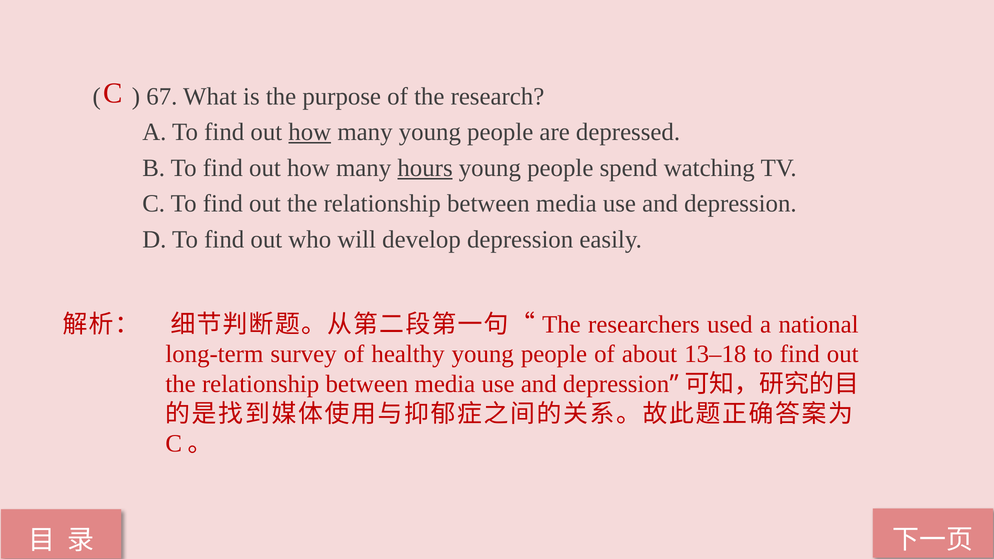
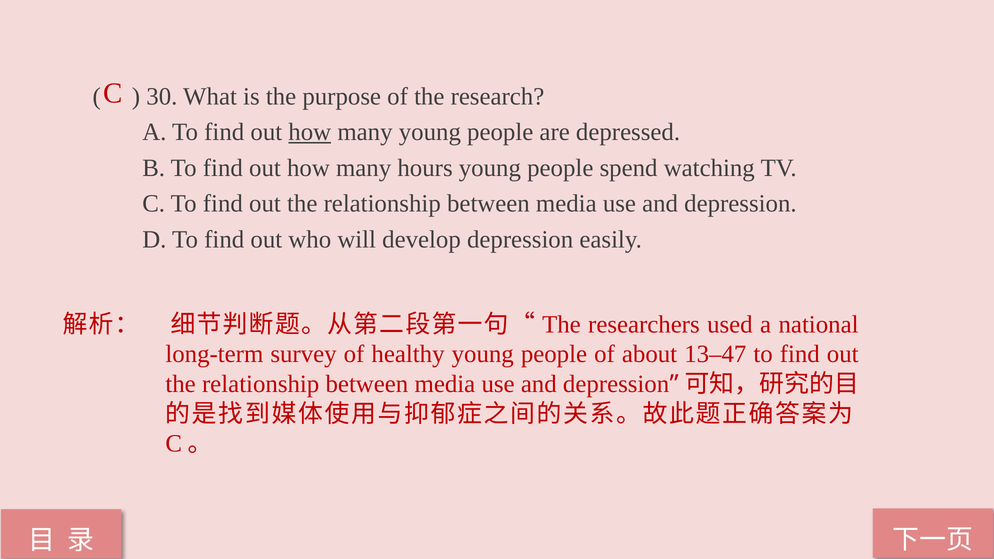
67: 67 -> 30 (162, 96)
hours underline: present -> none (425, 168)
13–18: 13–18 -> 13–47 (715, 354)
